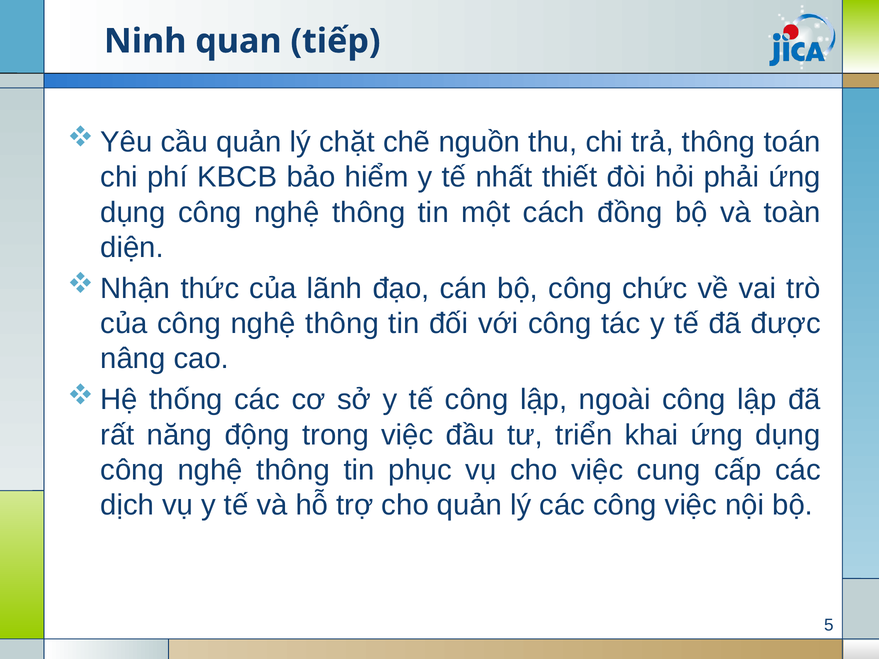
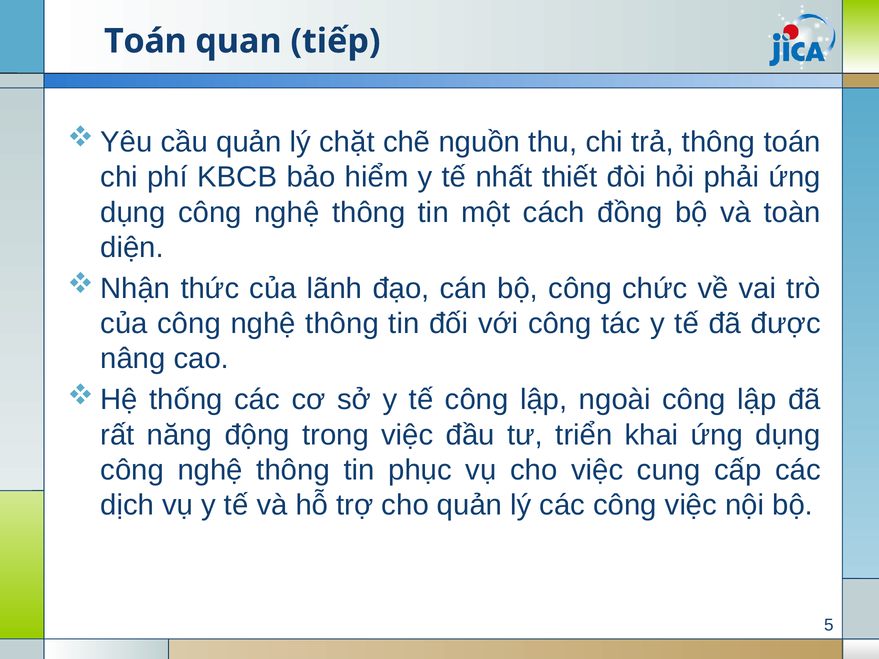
Ninh: Ninh -> Toán (145, 41)
